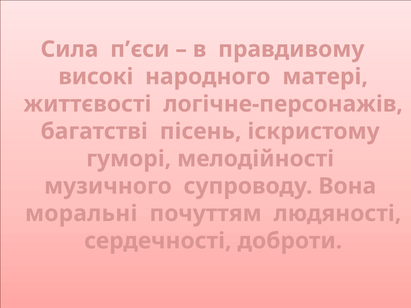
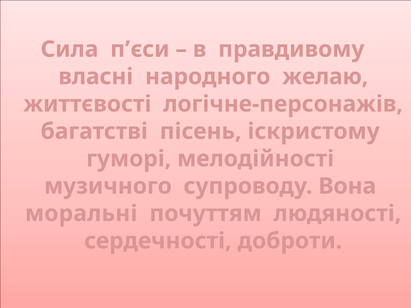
високі: високі -> власні (96, 77)
матері: матері -> желаю (325, 77)
